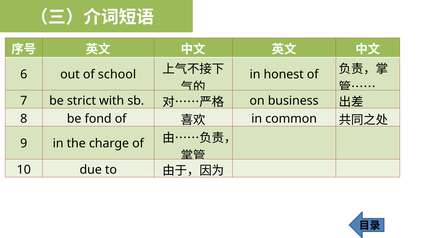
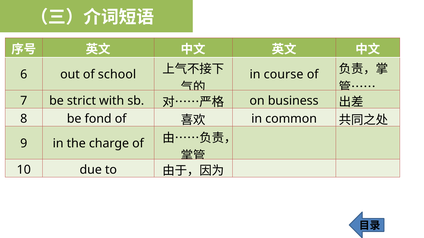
honest: honest -> course (284, 75)
